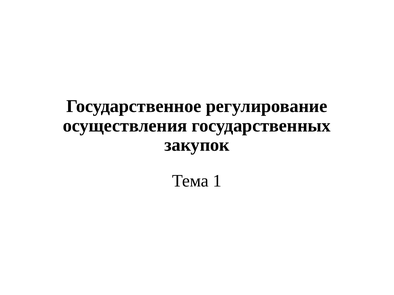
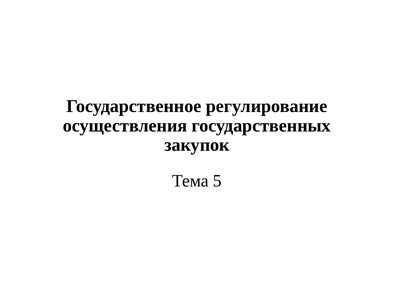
1: 1 -> 5 (217, 181)
